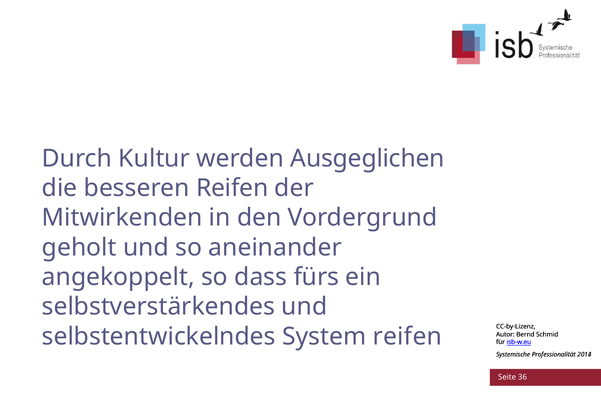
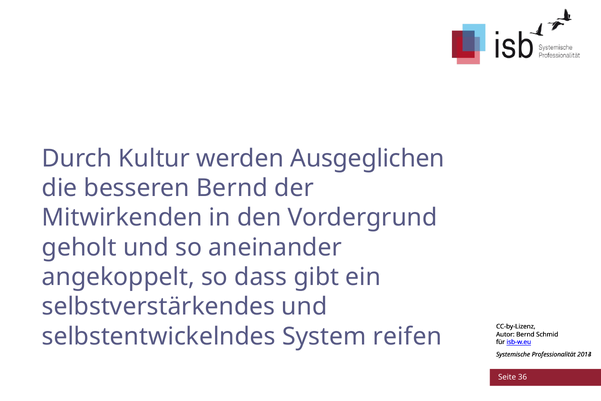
besseren Reifen: Reifen -> Bernd (232, 188)
fürs: fürs -> gibt (316, 277)
